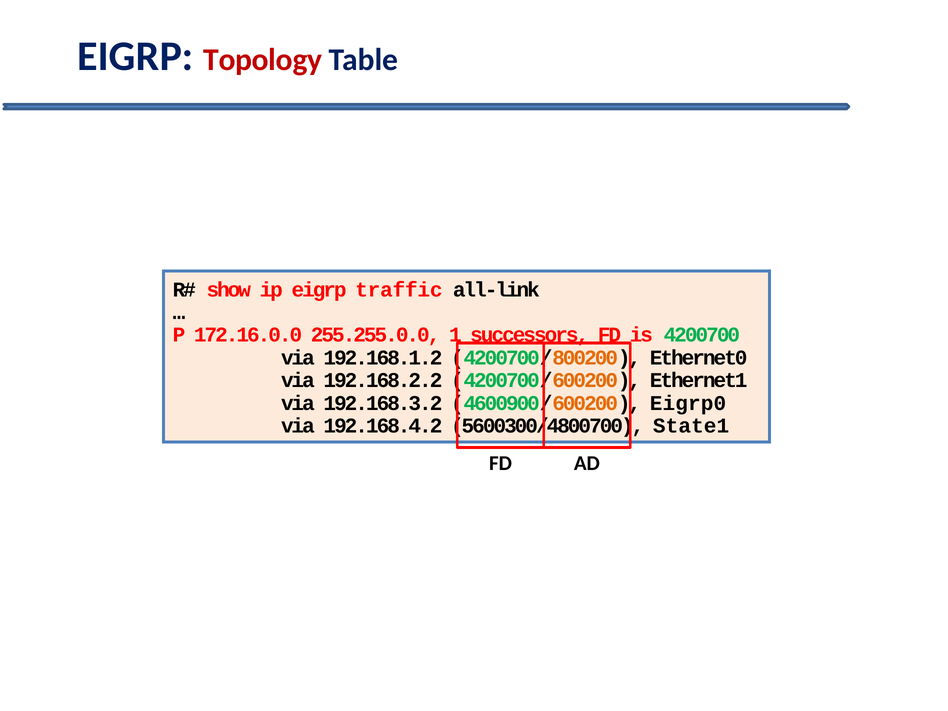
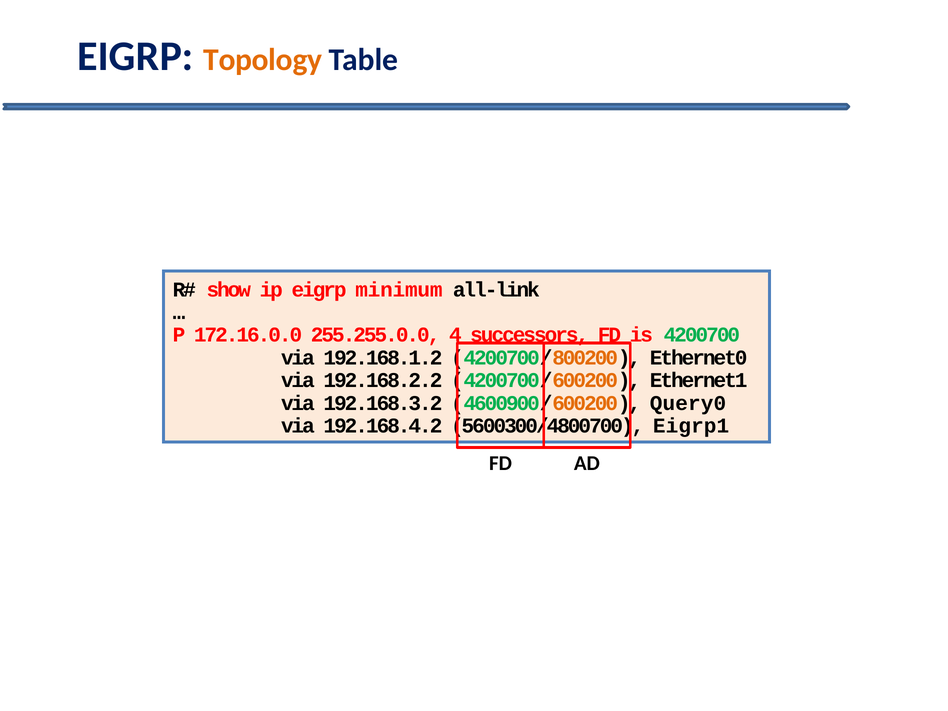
Topology colour: red -> orange (263, 60)
traffic: traffic -> minimum (399, 290)
1: 1 -> 4 (455, 335)
Eigrp0: Eigrp0 -> Query0 (688, 403)
State1: State1 -> Eigrp1 (691, 426)
